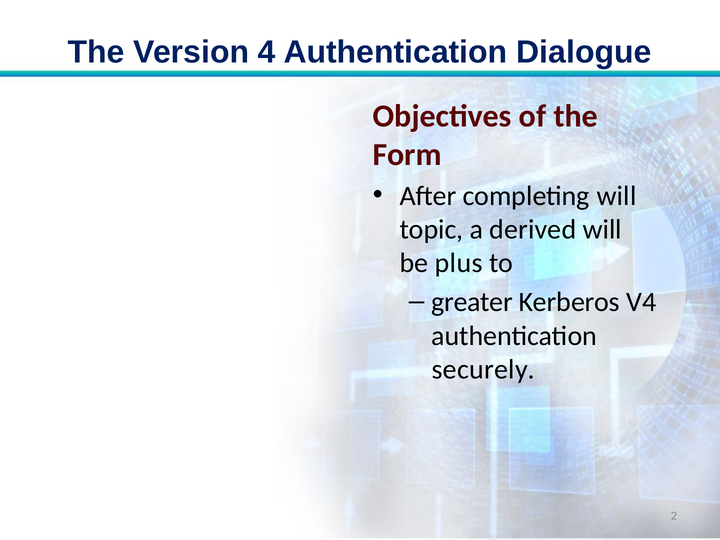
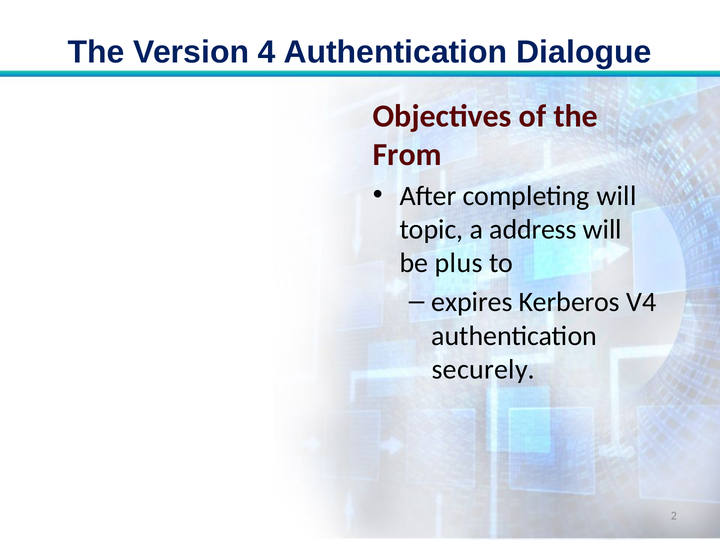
Form: Form -> From (407, 154)
derived: derived -> address (533, 229)
greater: greater -> expires (472, 302)
